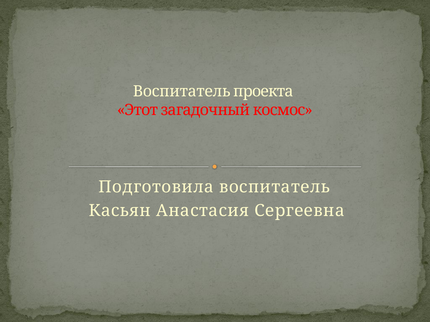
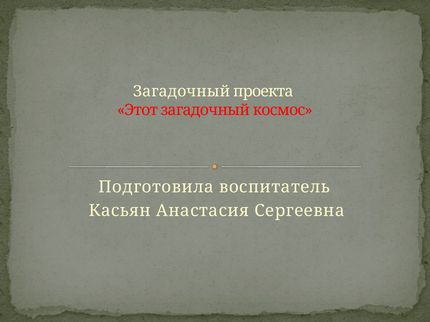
Воспитатель: Воспитатель -> Загадочный (182, 92)
